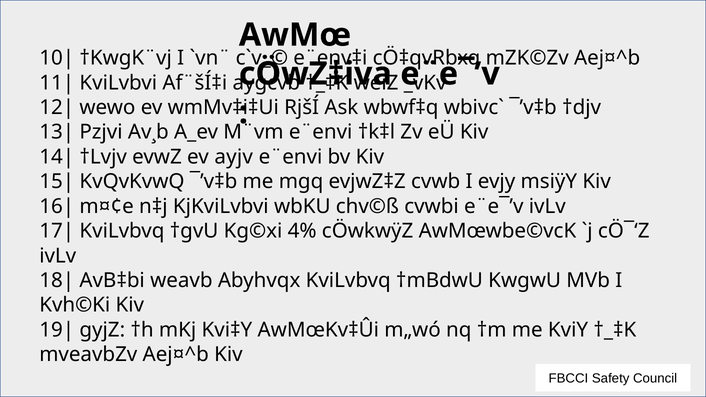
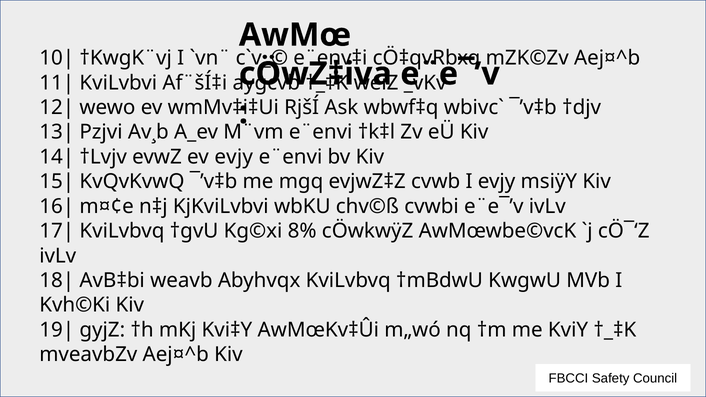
ev ayjv: ayjv -> evjy (234, 157)
4%: 4% -> 8% (302, 231)
